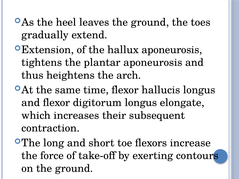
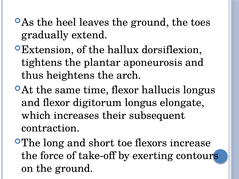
hallux aponeurosis: aponeurosis -> dorsiflexion (172, 50)
